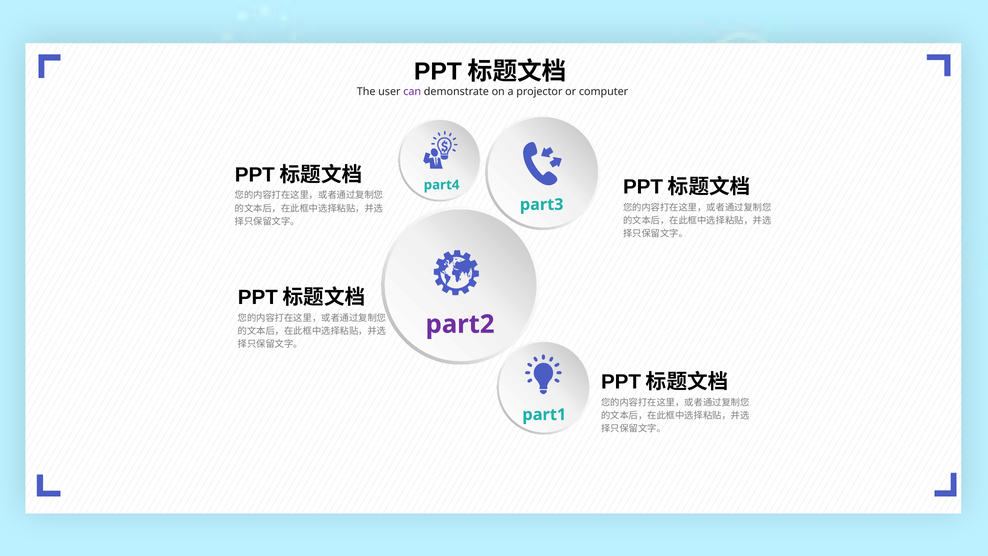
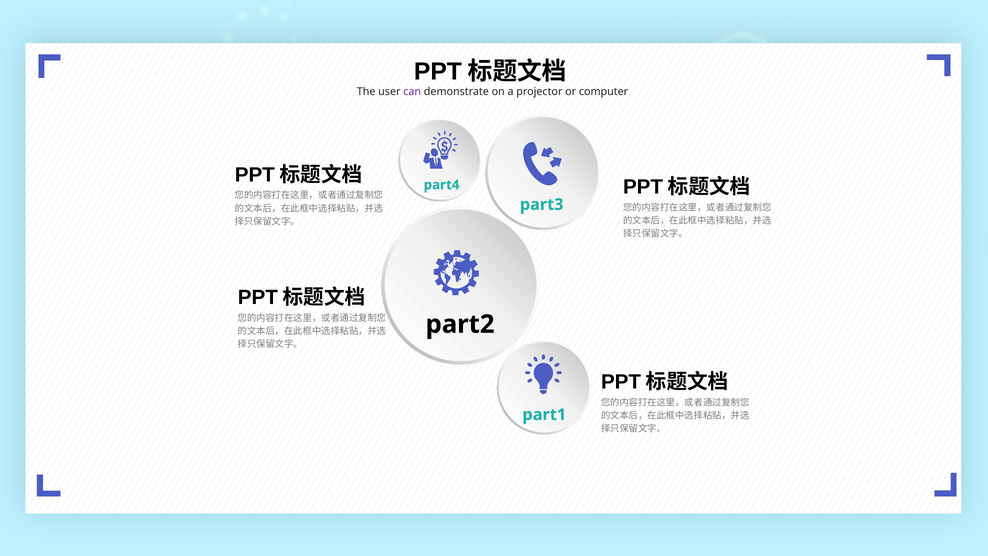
part2 colour: purple -> black (460, 324)
